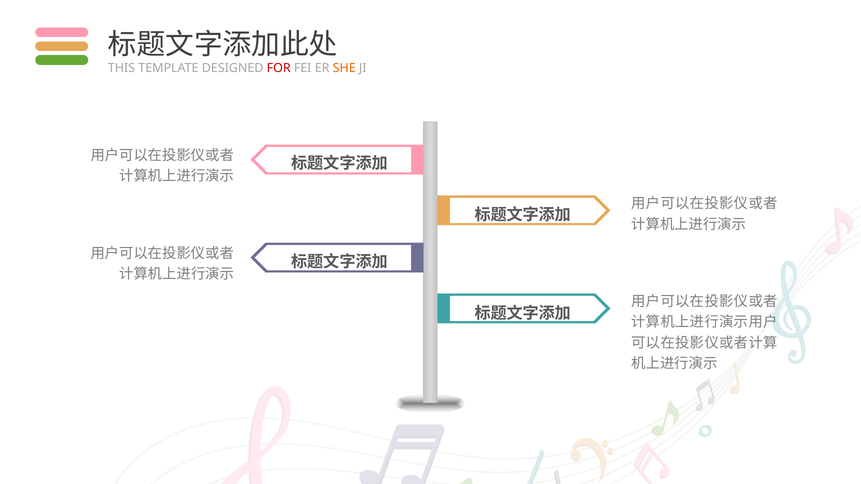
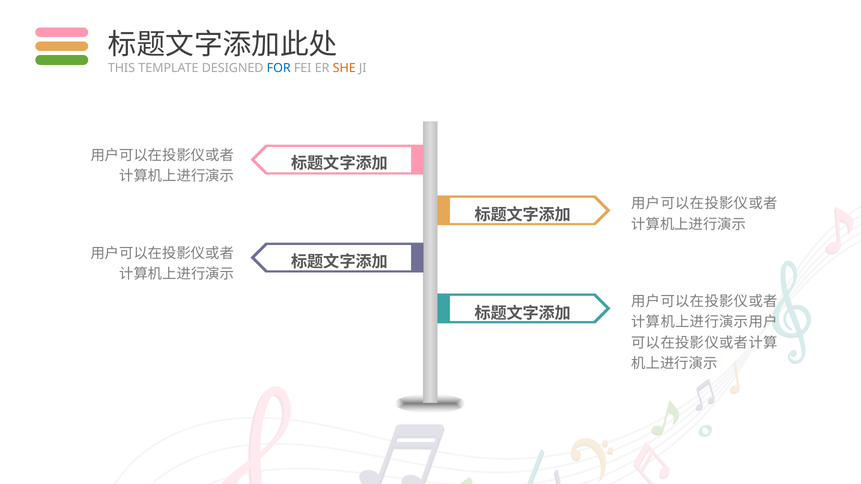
FOR colour: red -> blue (279, 68)
